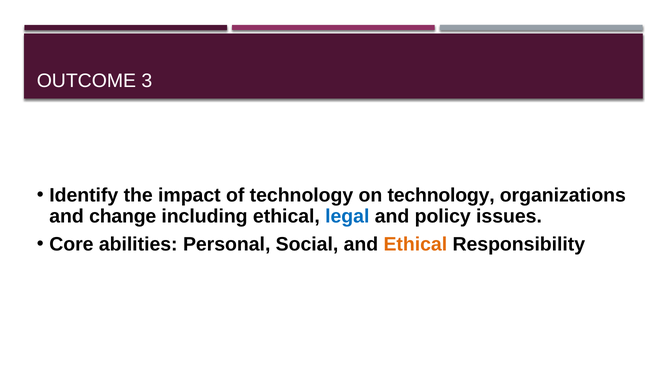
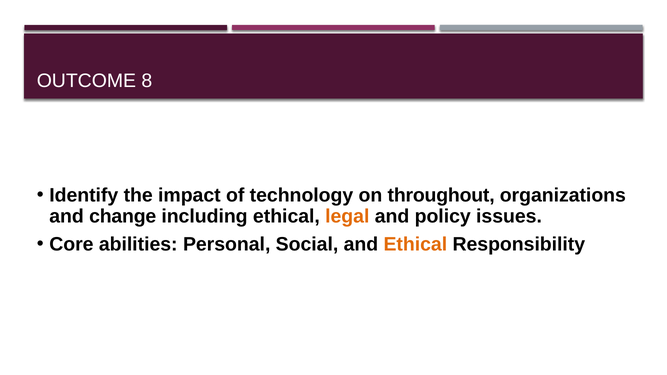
3: 3 -> 8 (147, 81)
on technology: technology -> throughout (441, 195)
legal colour: blue -> orange (347, 216)
